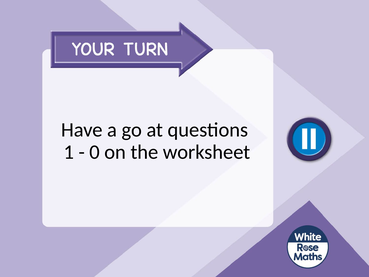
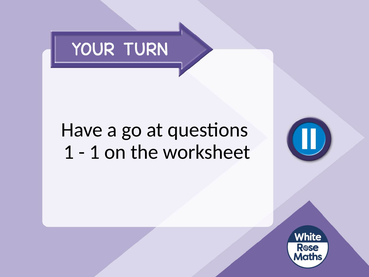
0: 0 -> 1 (95, 152)
